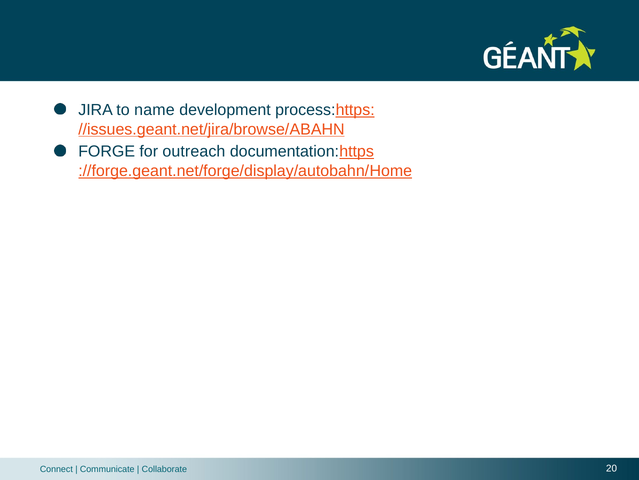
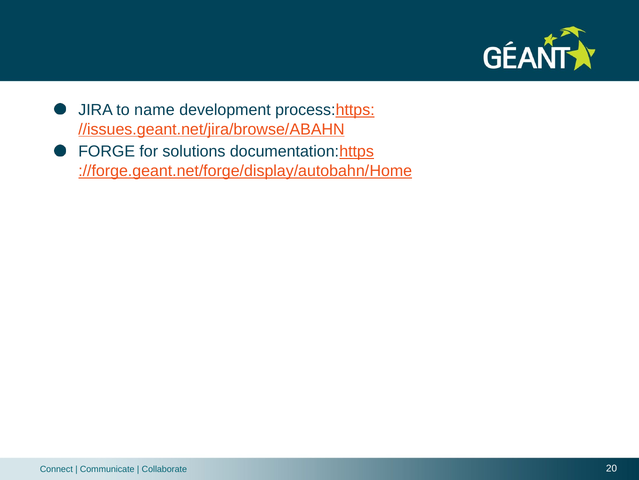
outreach: outreach -> solutions (194, 151)
